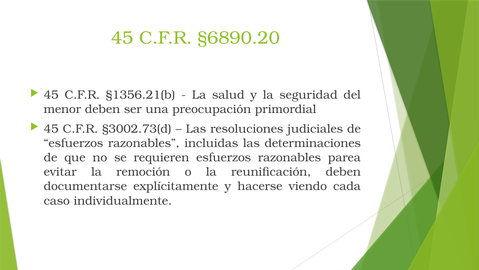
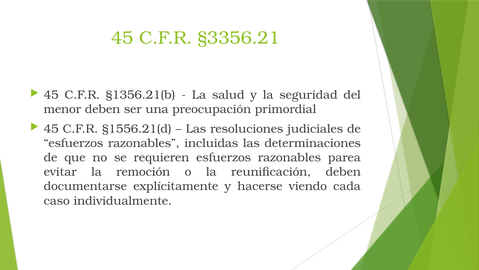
§6890.20: §6890.20 -> §3356.21 (239, 38)
§3002.73(d: §3002.73(d -> §1556.21(d (137, 128)
